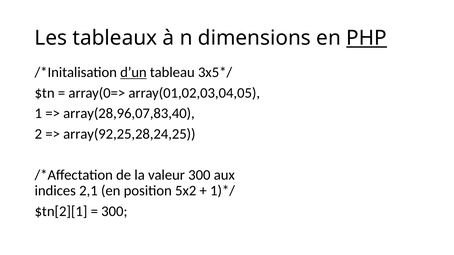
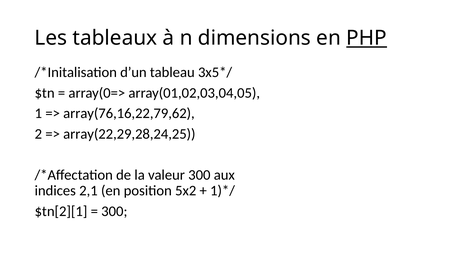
d’un underline: present -> none (133, 72)
array(28,96,07,83,40: array(28,96,07,83,40 -> array(76,16,22,79,62 (129, 114)
array(92,25,28,24,25: array(92,25,28,24,25 -> array(22,29,28,24,25 (129, 134)
